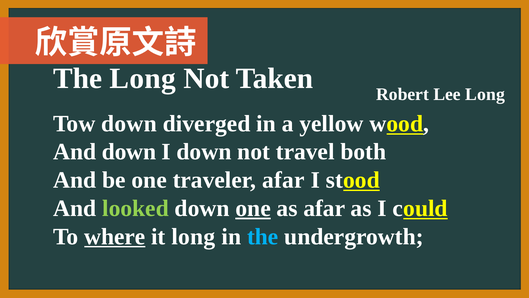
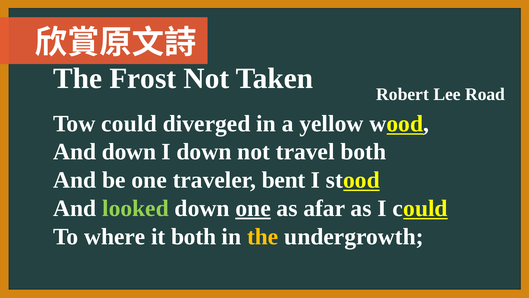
The Long: Long -> Frost (143, 78)
Lee Long: Long -> Road (485, 94)
Tow down: down -> could (129, 123)
traveler afar: afar -> bent (284, 180)
where underline: present -> none (115, 236)
it long: long -> both (194, 236)
the colour: light blue -> yellow (263, 236)
